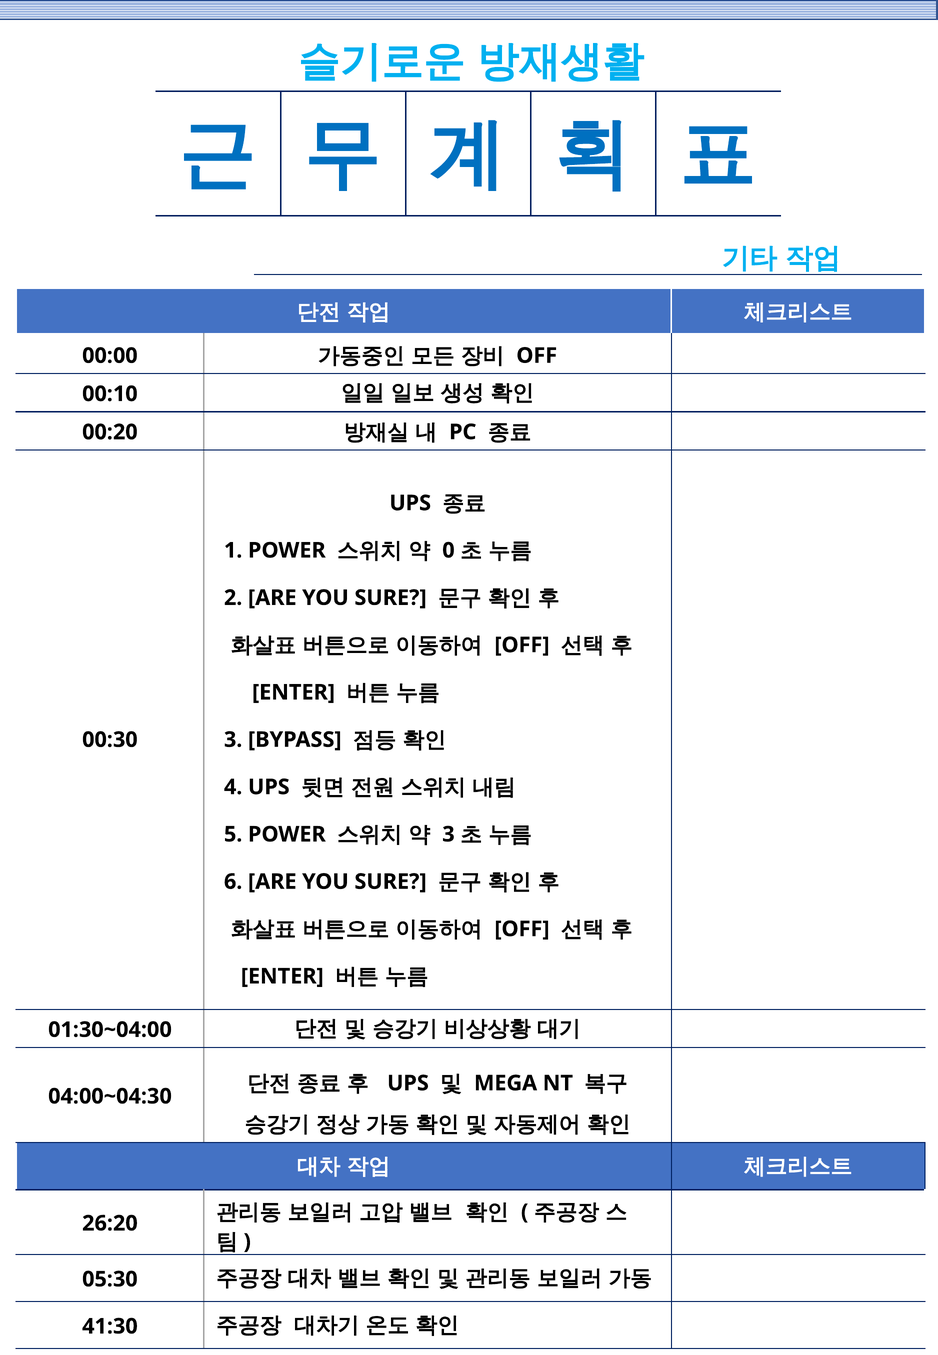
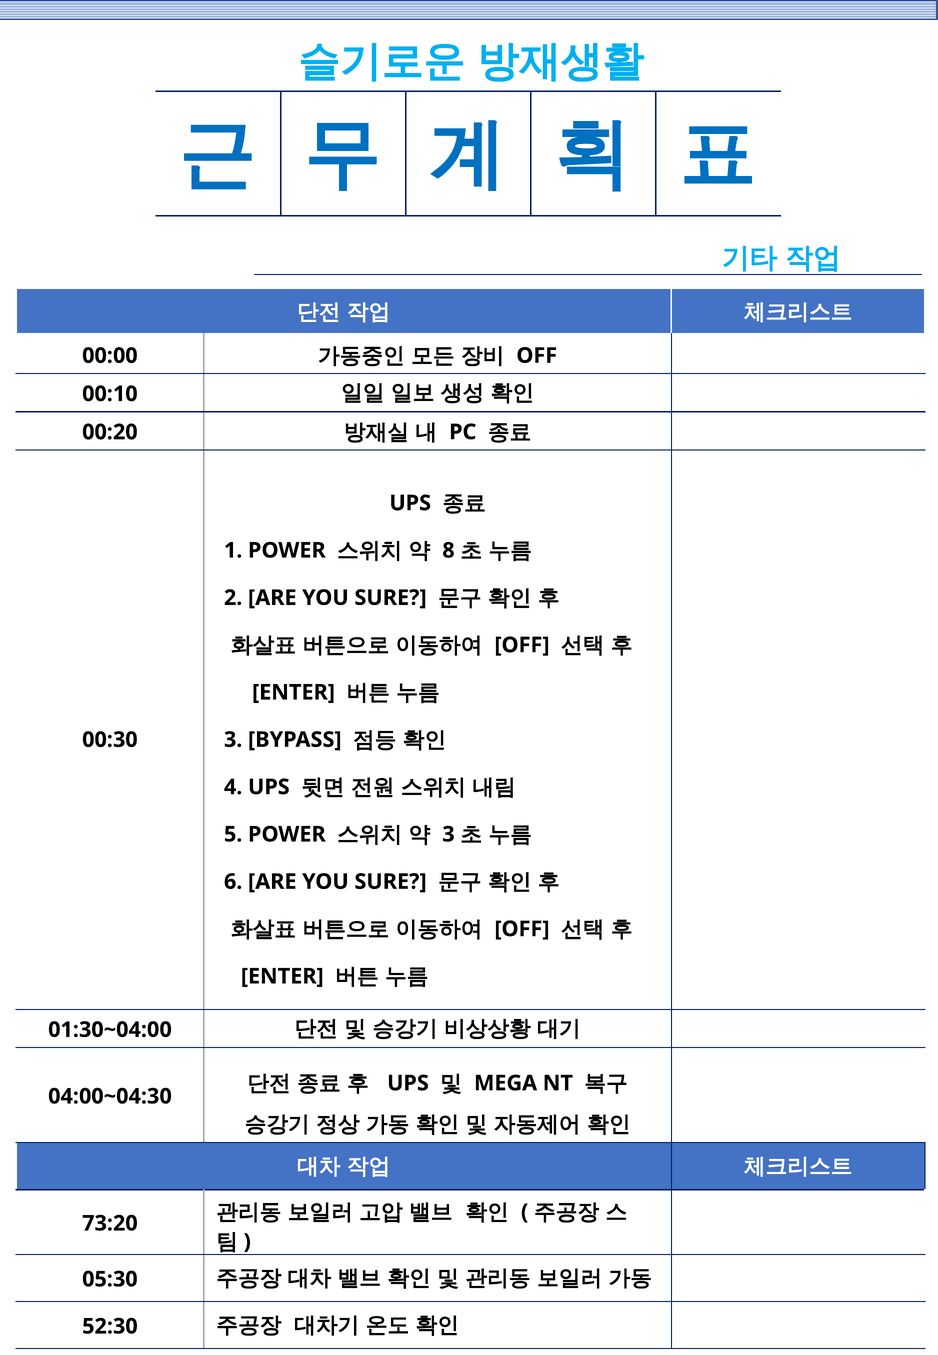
0: 0 -> 8 (448, 550)
26:20: 26:20 -> 73:20 (110, 1223)
41:30: 41:30 -> 52:30 (110, 1326)
